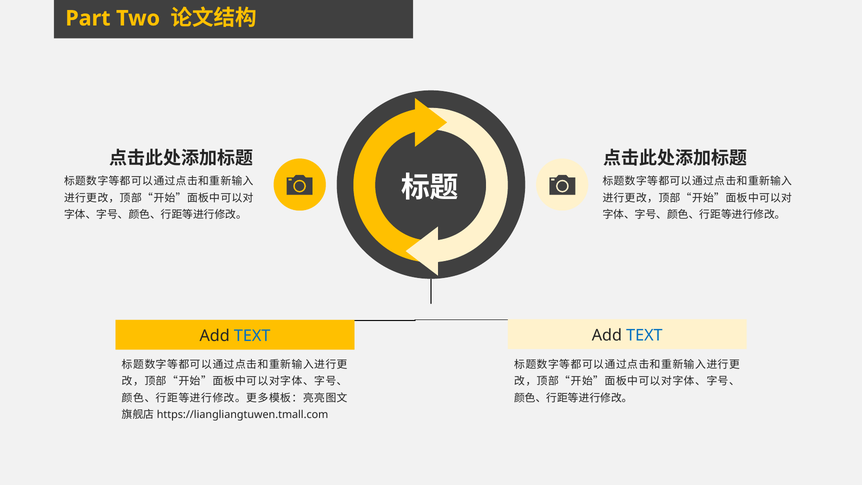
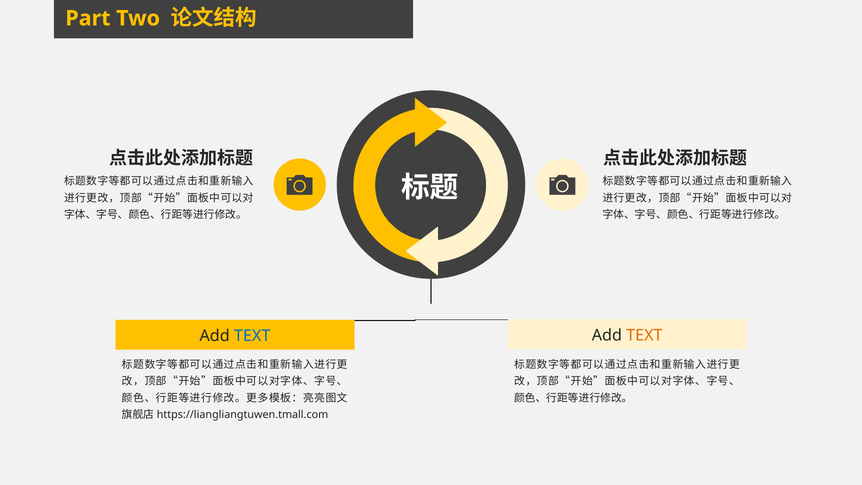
TEXT colour: blue -> orange (644, 335)
